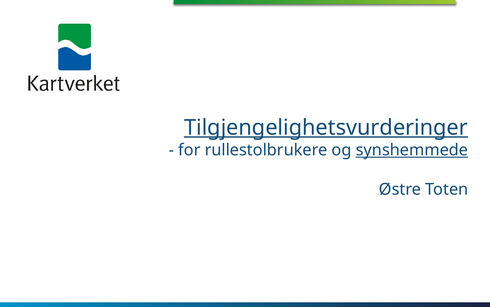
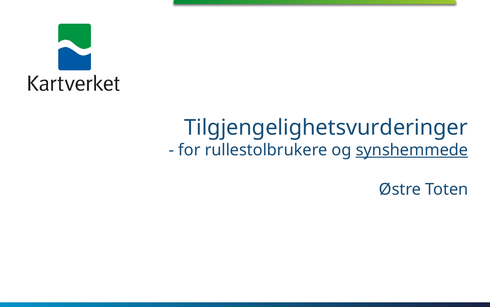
Tilgjengelighetsvurderinger underline: present -> none (326, 127)
